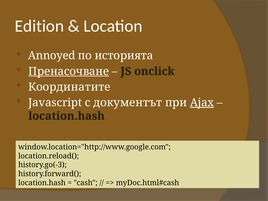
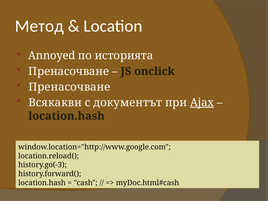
Edition: Edition -> Метод (39, 26)
Пренасочване underline: present -> none (69, 71)
Координатите: Координатите -> Пренасочване (69, 87)
Javascript: Javascript -> Всякакви (55, 103)
